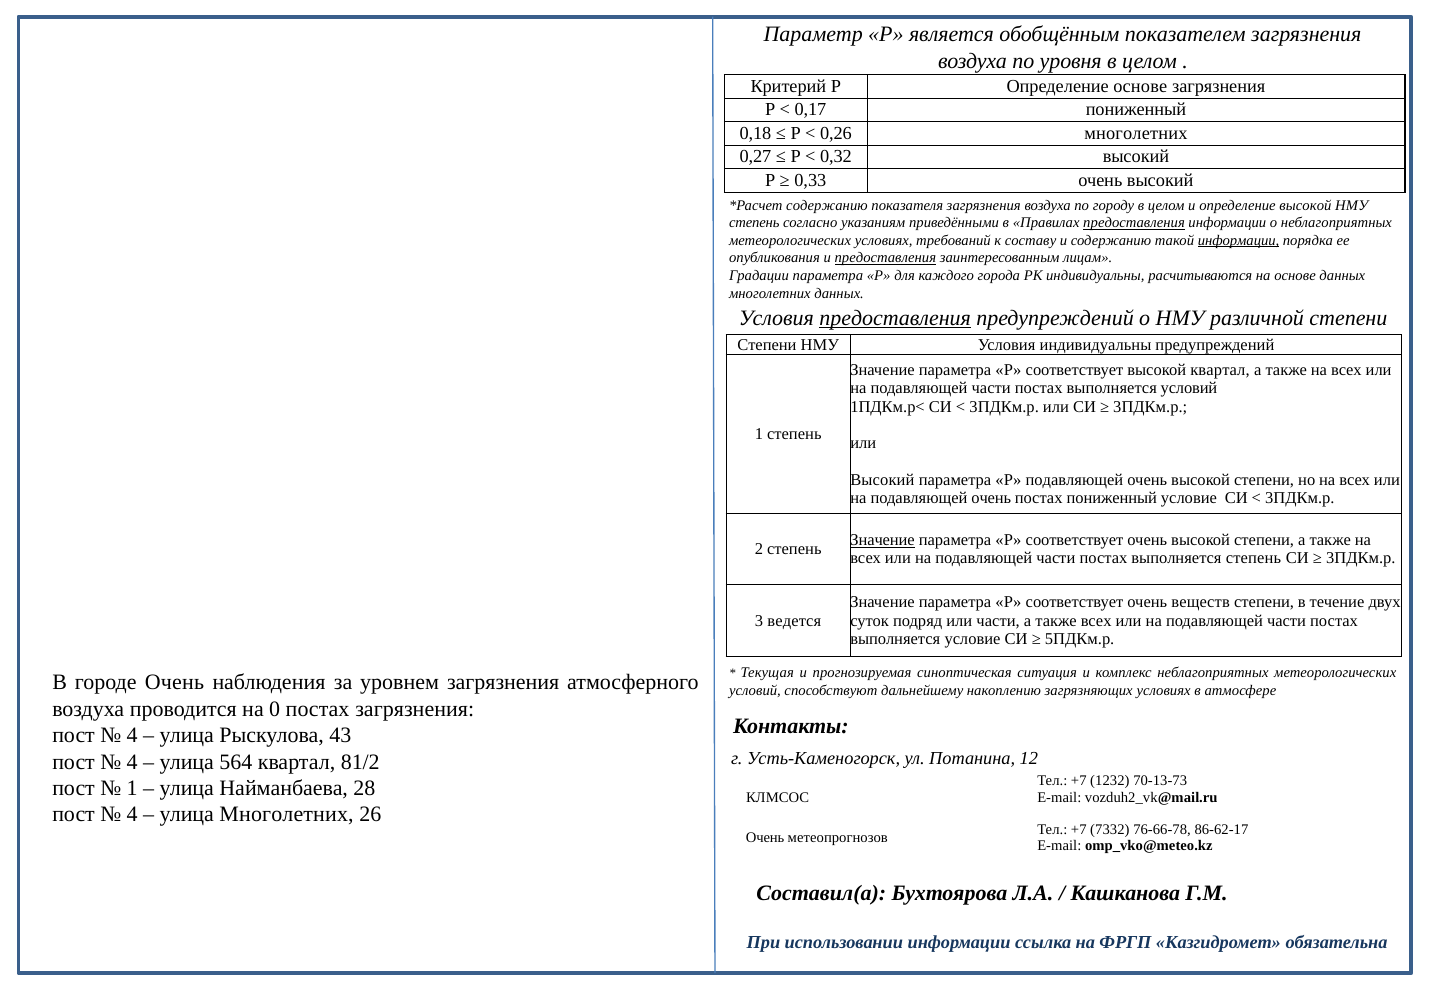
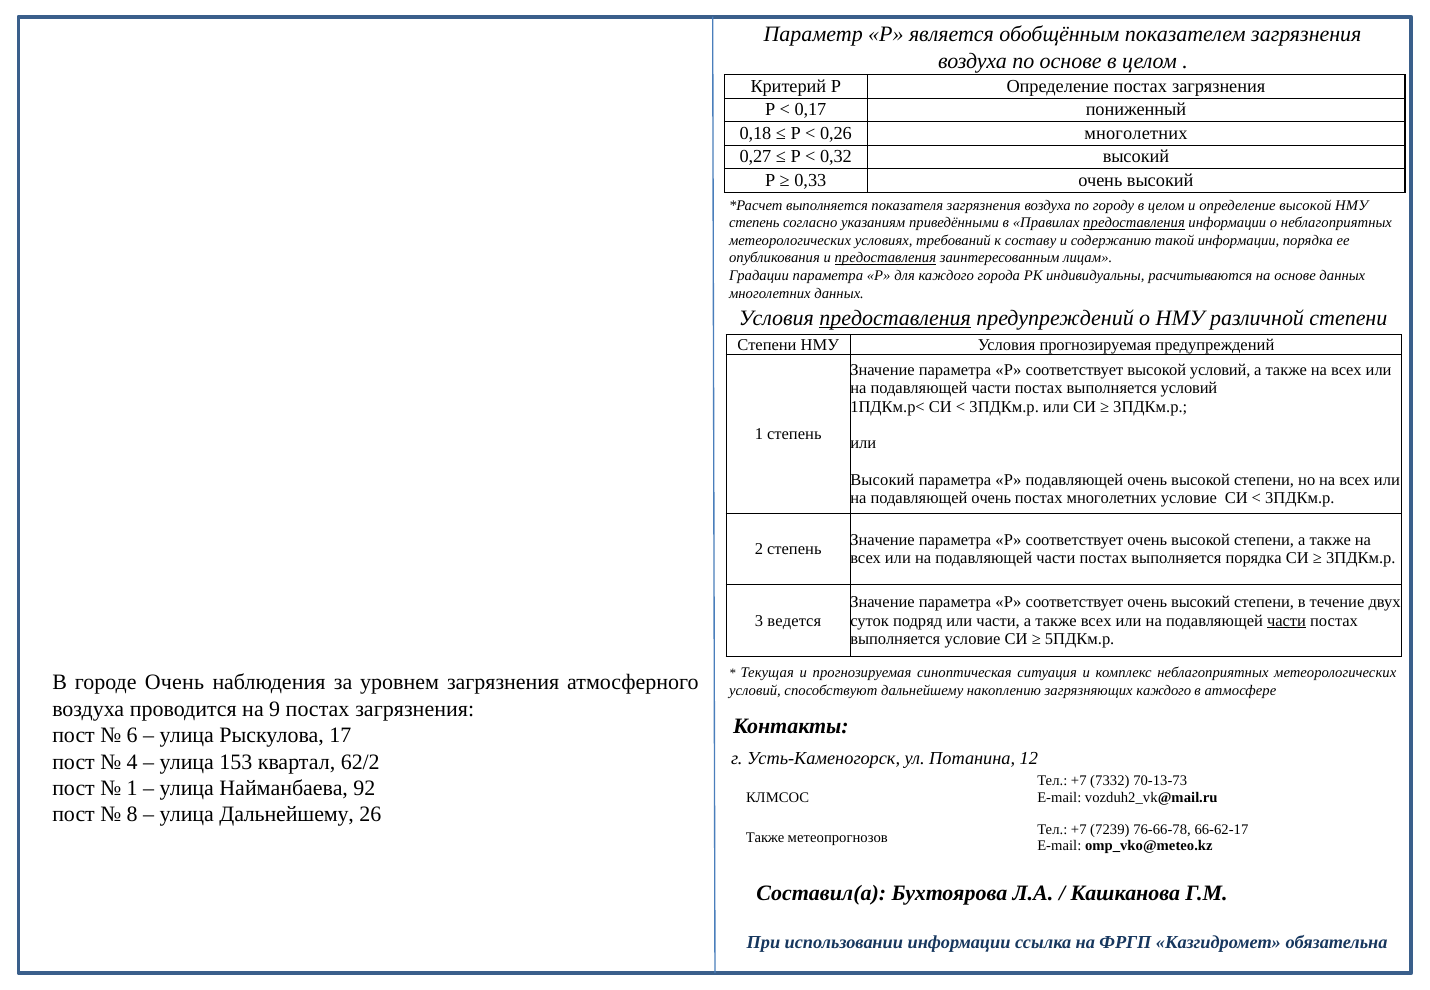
по уровня: уровня -> основе (1071, 61)
Определение основе: основе -> постах (1140, 86)
содержанию: содержанию -> выполняется (827, 205)
информации underline: present -> none (1239, 241)
Условия индивидуальны: индивидуальны -> прогнозируемая (1096, 345)
высокой квартал: квартал -> условий (1220, 370)
постах пониженный: пониженный -> многолетних (1112, 498)
Значение underline: present -> none (883, 540)
выполняется степень: степень -> порядка (1254, 558)
соответствует очень веществ: веществ -> высокий (1201, 602)
части underline: none -> present (1287, 621)
загрязняющих условиях: условиях -> каждого (1164, 690)
0: 0 -> 9 (275, 709)
4: 4 -> 6 (132, 736)
43: 43 -> 17 (340, 736)
564: 564 -> 153 (236, 762)
81/2: 81/2 -> 62/2 (360, 762)
1232: 1232 -> 7332 (1110, 781)
28: 28 -> 92 (364, 788)
4: 4 -> 8 (132, 815)
улица Многолетних: Многолетних -> Дальнейшему (287, 815)
7332: 7332 -> 7239 (1110, 830)
86-62-17: 86-62-17 -> 66-62-17 (1221, 830)
Очень: Очень -> Также (765, 838)
